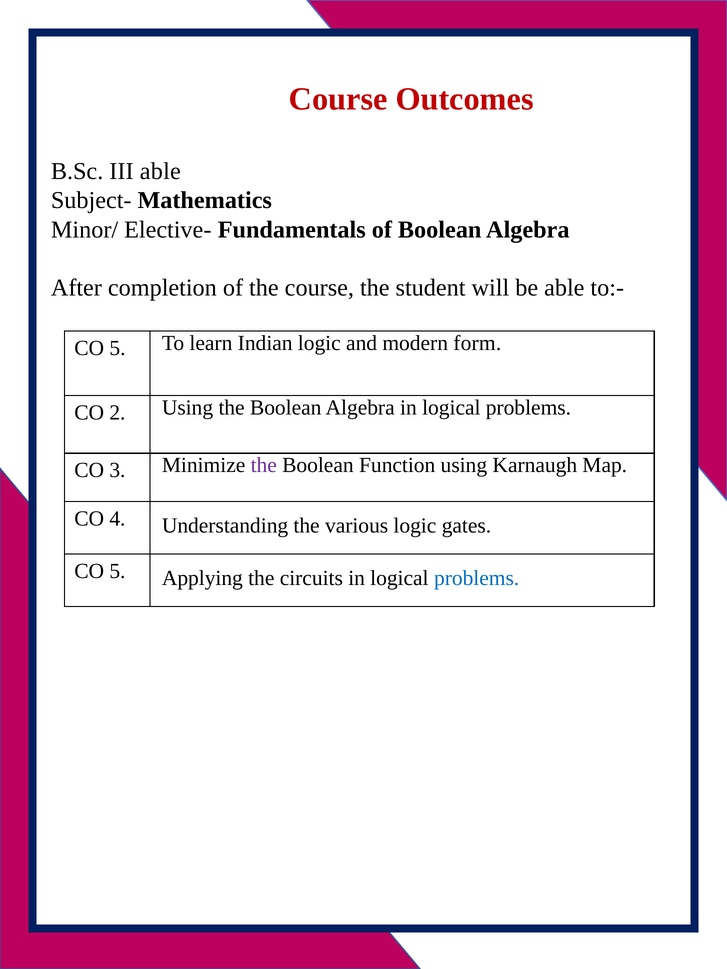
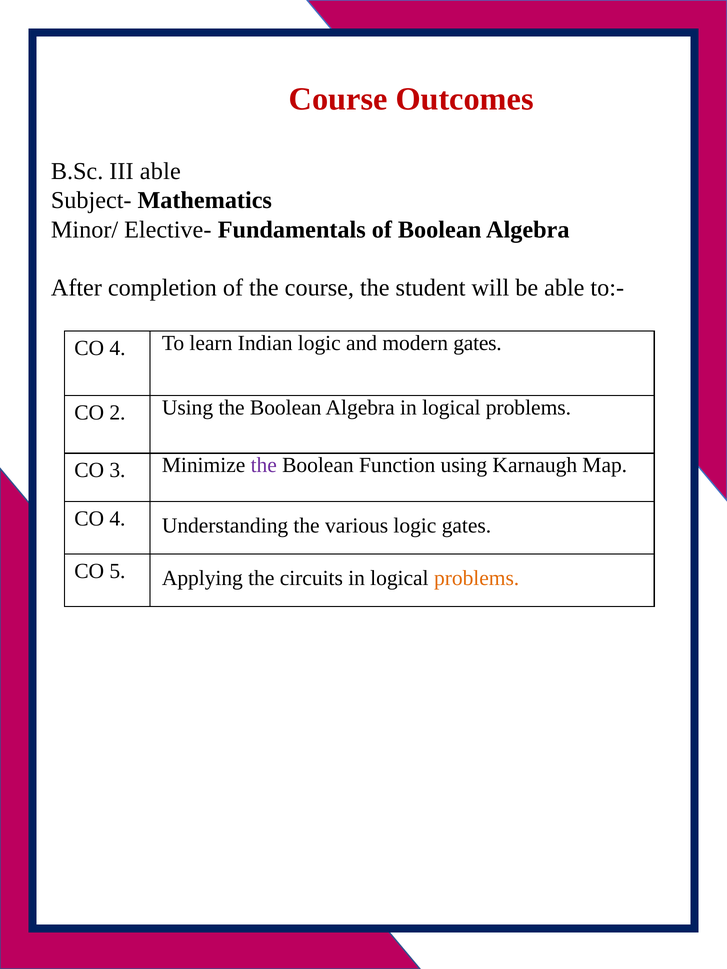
5: 5 -> 4 (118, 348)
modern form: form -> gates (477, 343)
problems colour: blue -> orange (477, 578)
